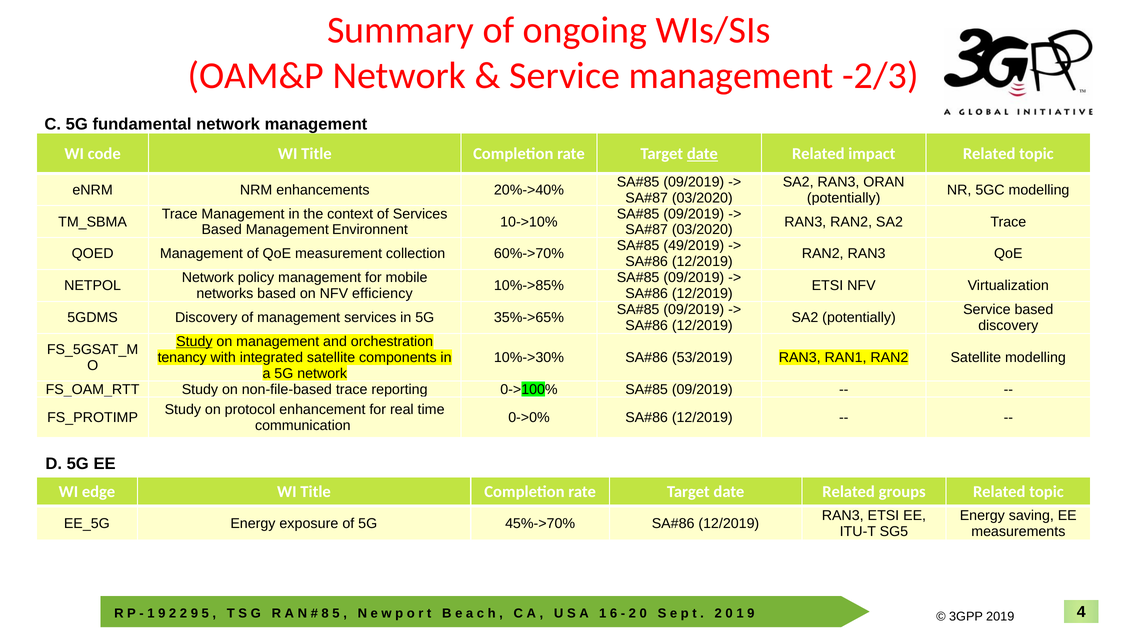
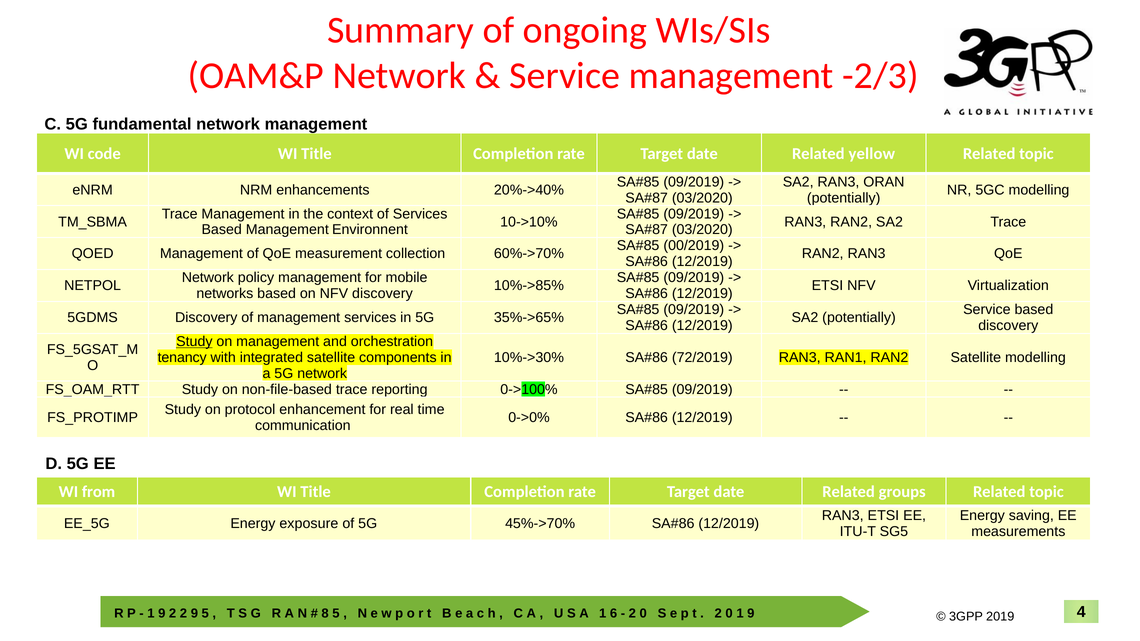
date underline: present -> none (702, 154)
impact: impact -> yellow (872, 154)
49/2019: 49/2019 -> 00/2019 (694, 246)
NFV efficiency: efficiency -> discovery (382, 294)
53/2019: 53/2019 -> 72/2019 (702, 358)
edge: edge -> from (99, 492)
